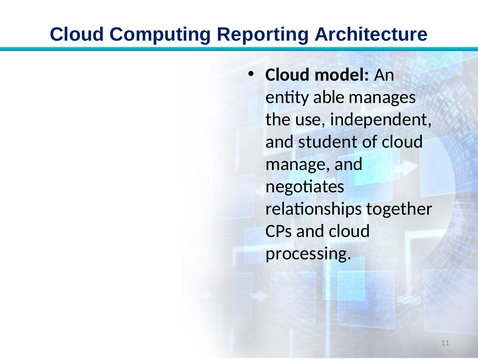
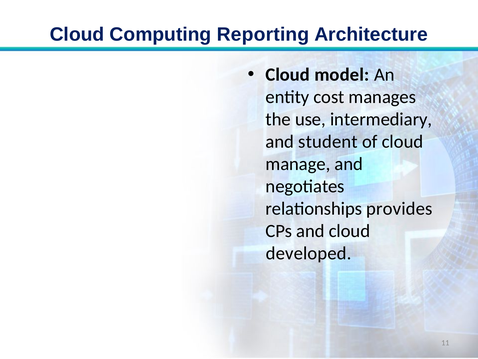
able: able -> cost (329, 97)
independent: independent -> intermediary (381, 119)
together: together -> provides (399, 208)
processing: processing -> developed (309, 253)
